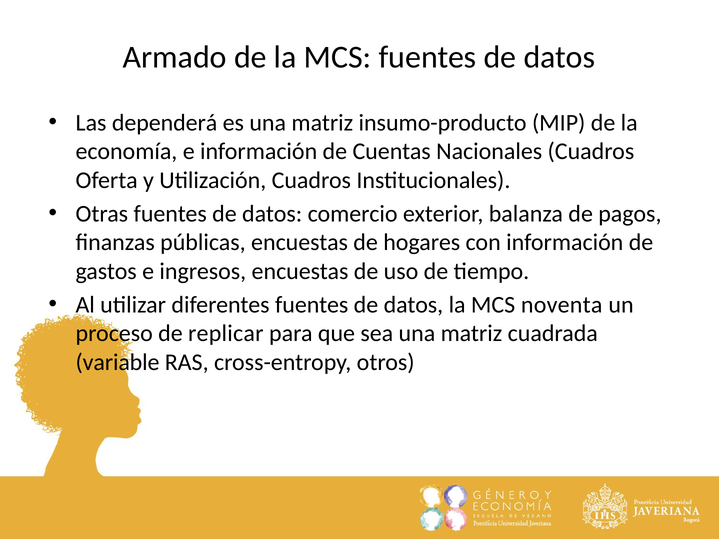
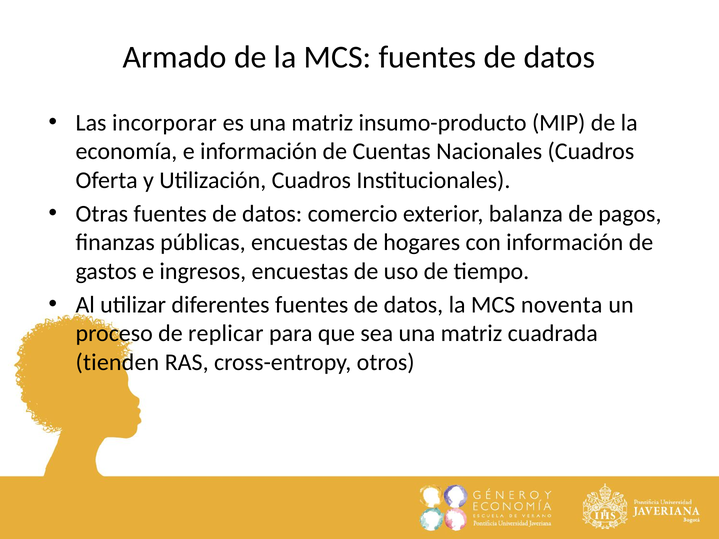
dependerá: dependerá -> incorporar (164, 123)
variable: variable -> tienden (117, 362)
